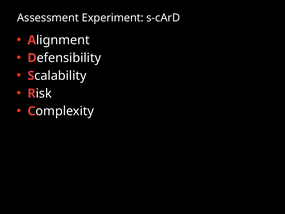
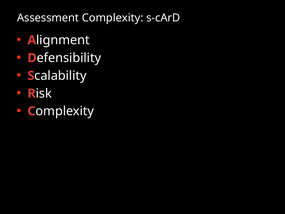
Experiment: Experiment -> Complexity (113, 18)
